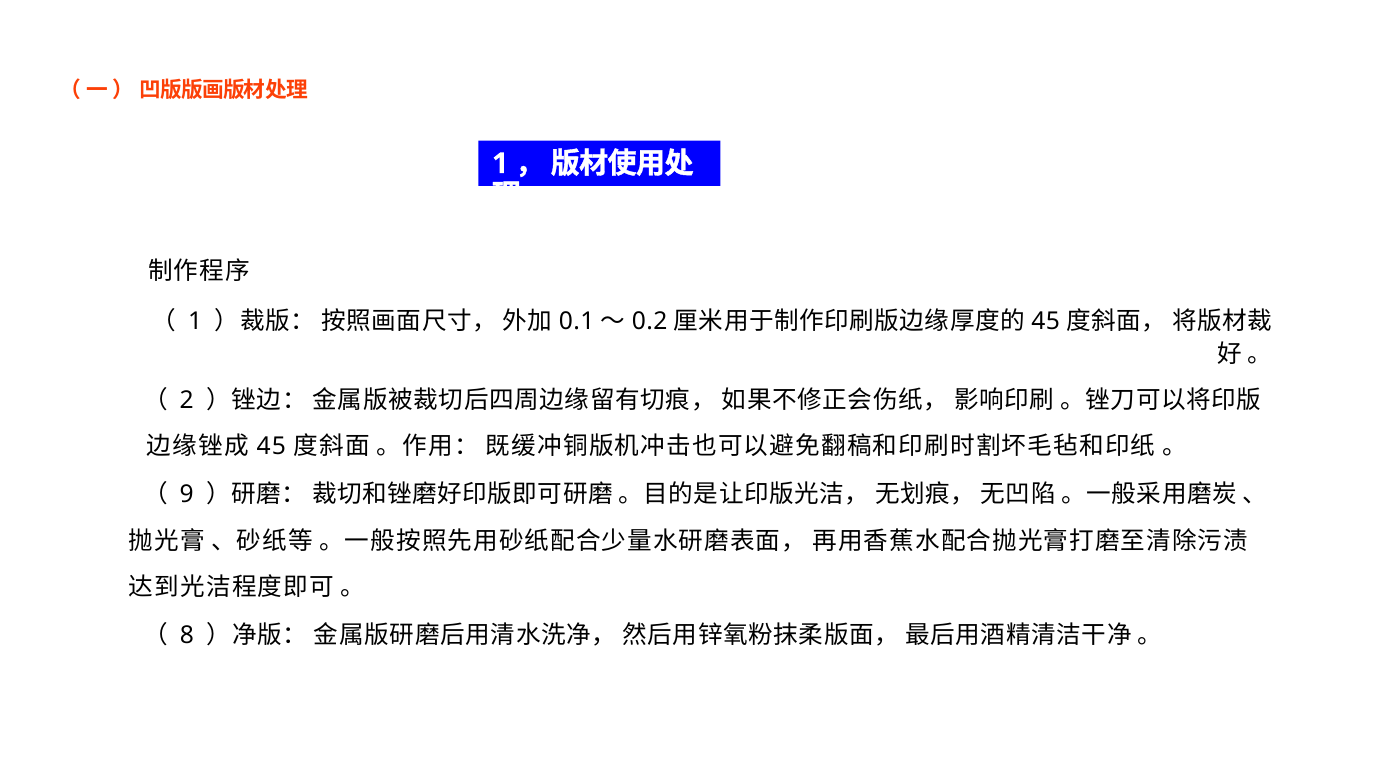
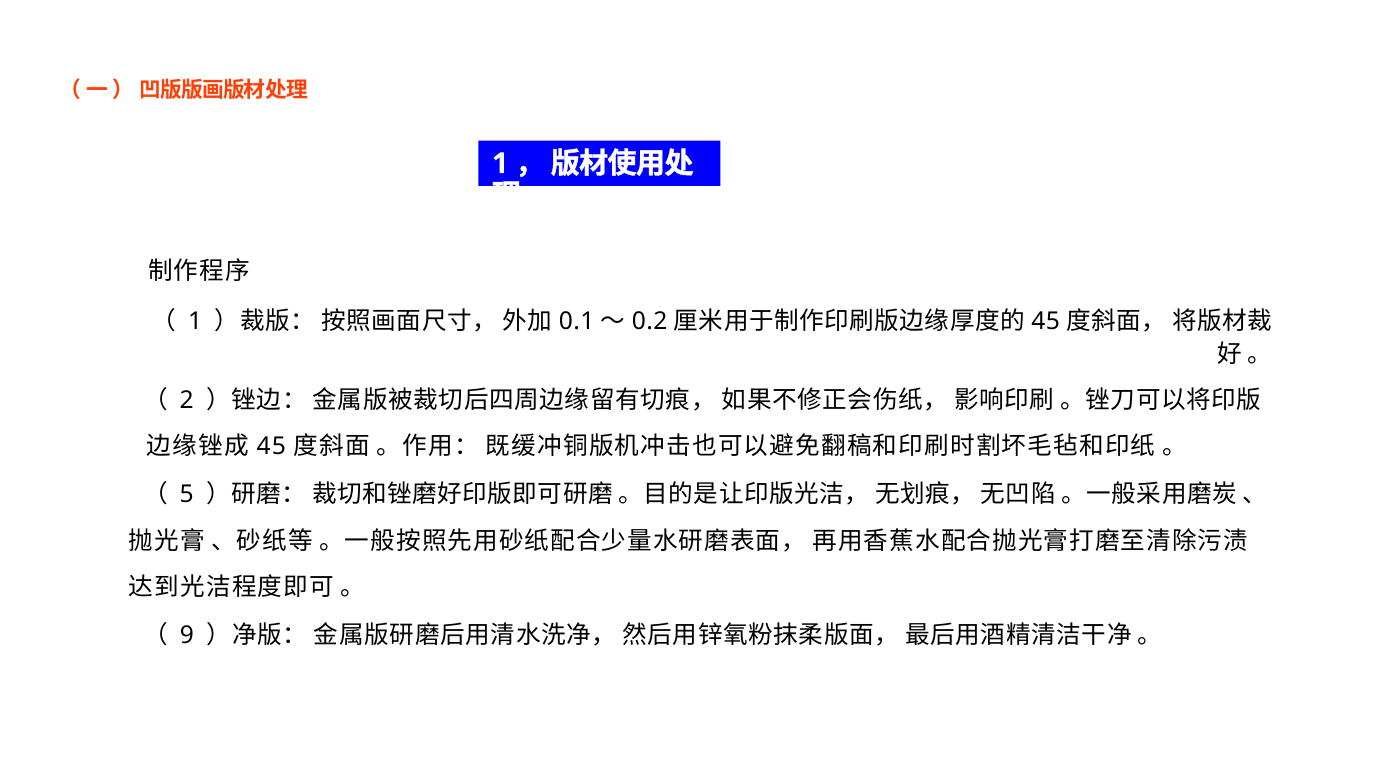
9: 9 -> 5 (187, 495)
8: 8 -> 9 (187, 636)
